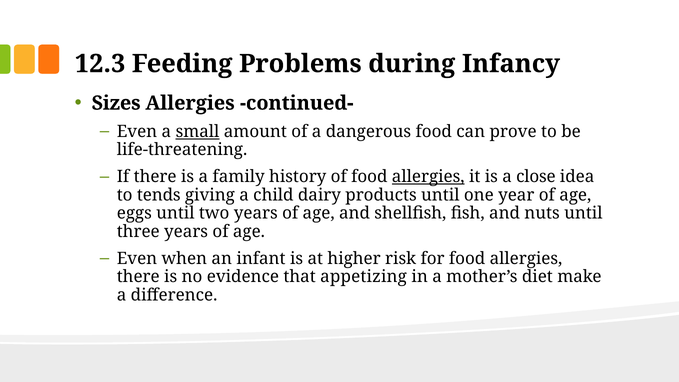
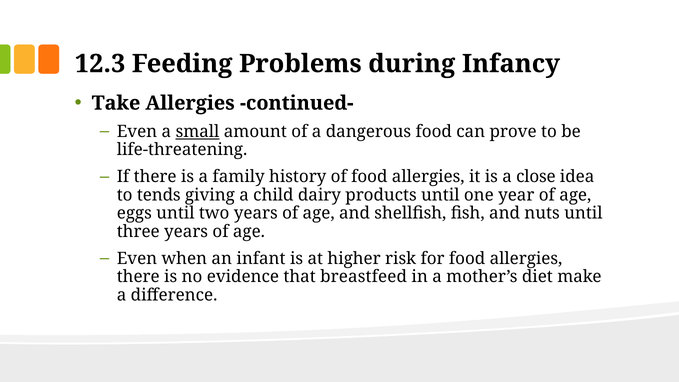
Sizes: Sizes -> Take (116, 103)
allergies underline: present -> none (428, 177)
appetizing: appetizing -> breastfeed (364, 277)
